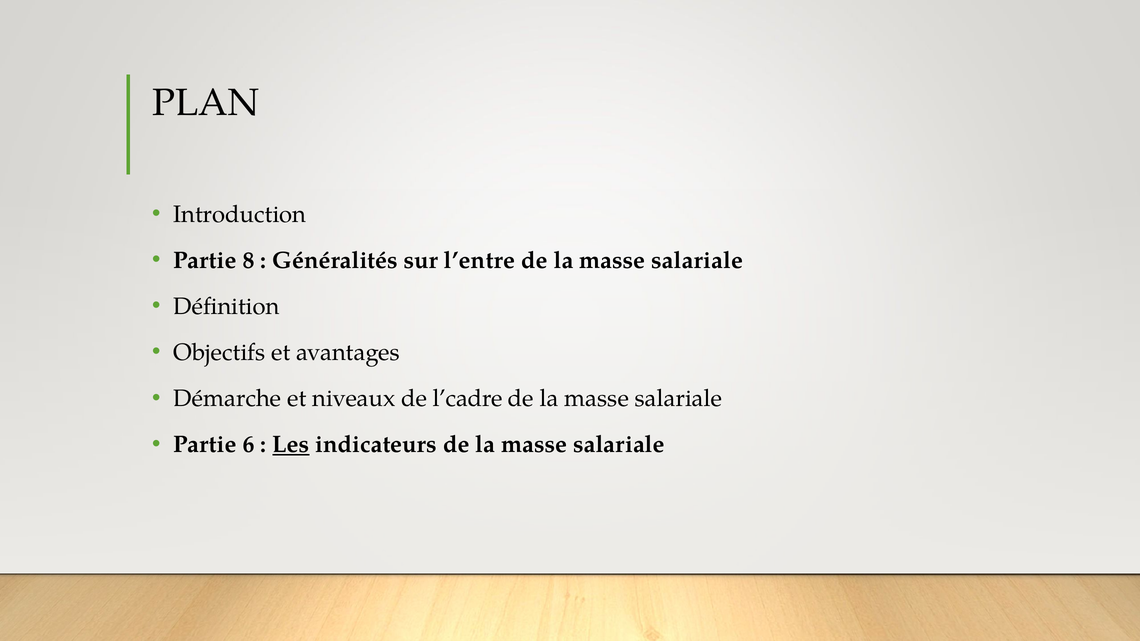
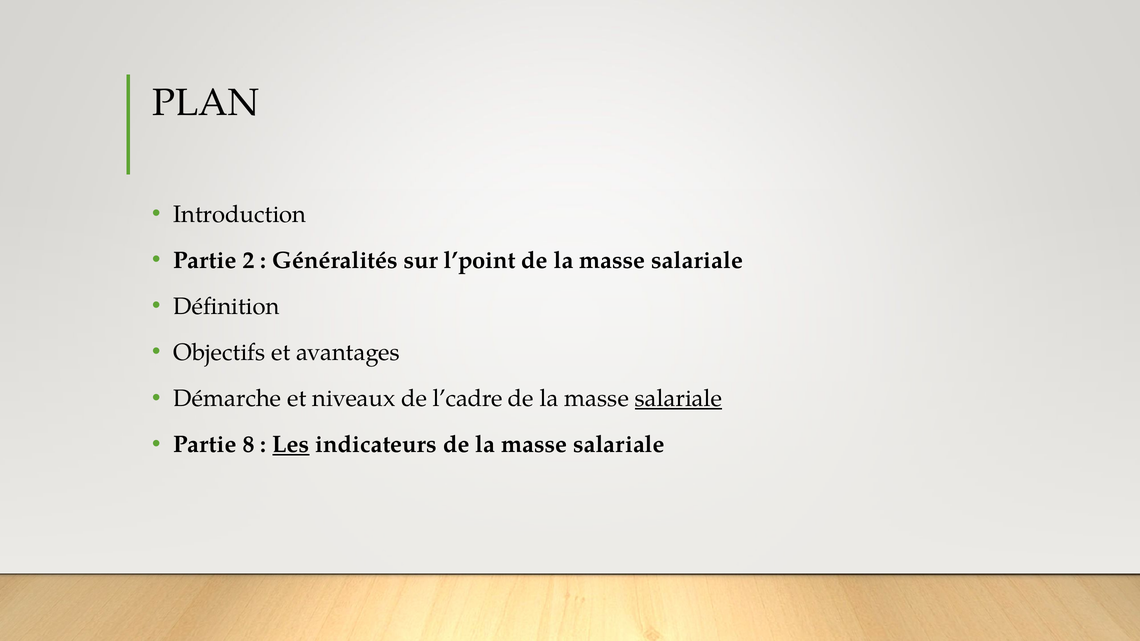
8: 8 -> 2 (249, 260)
l’entre: l’entre -> l’point (480, 260)
salariale underline: none -> present (678, 399)
6: 6 -> 8 (249, 445)
